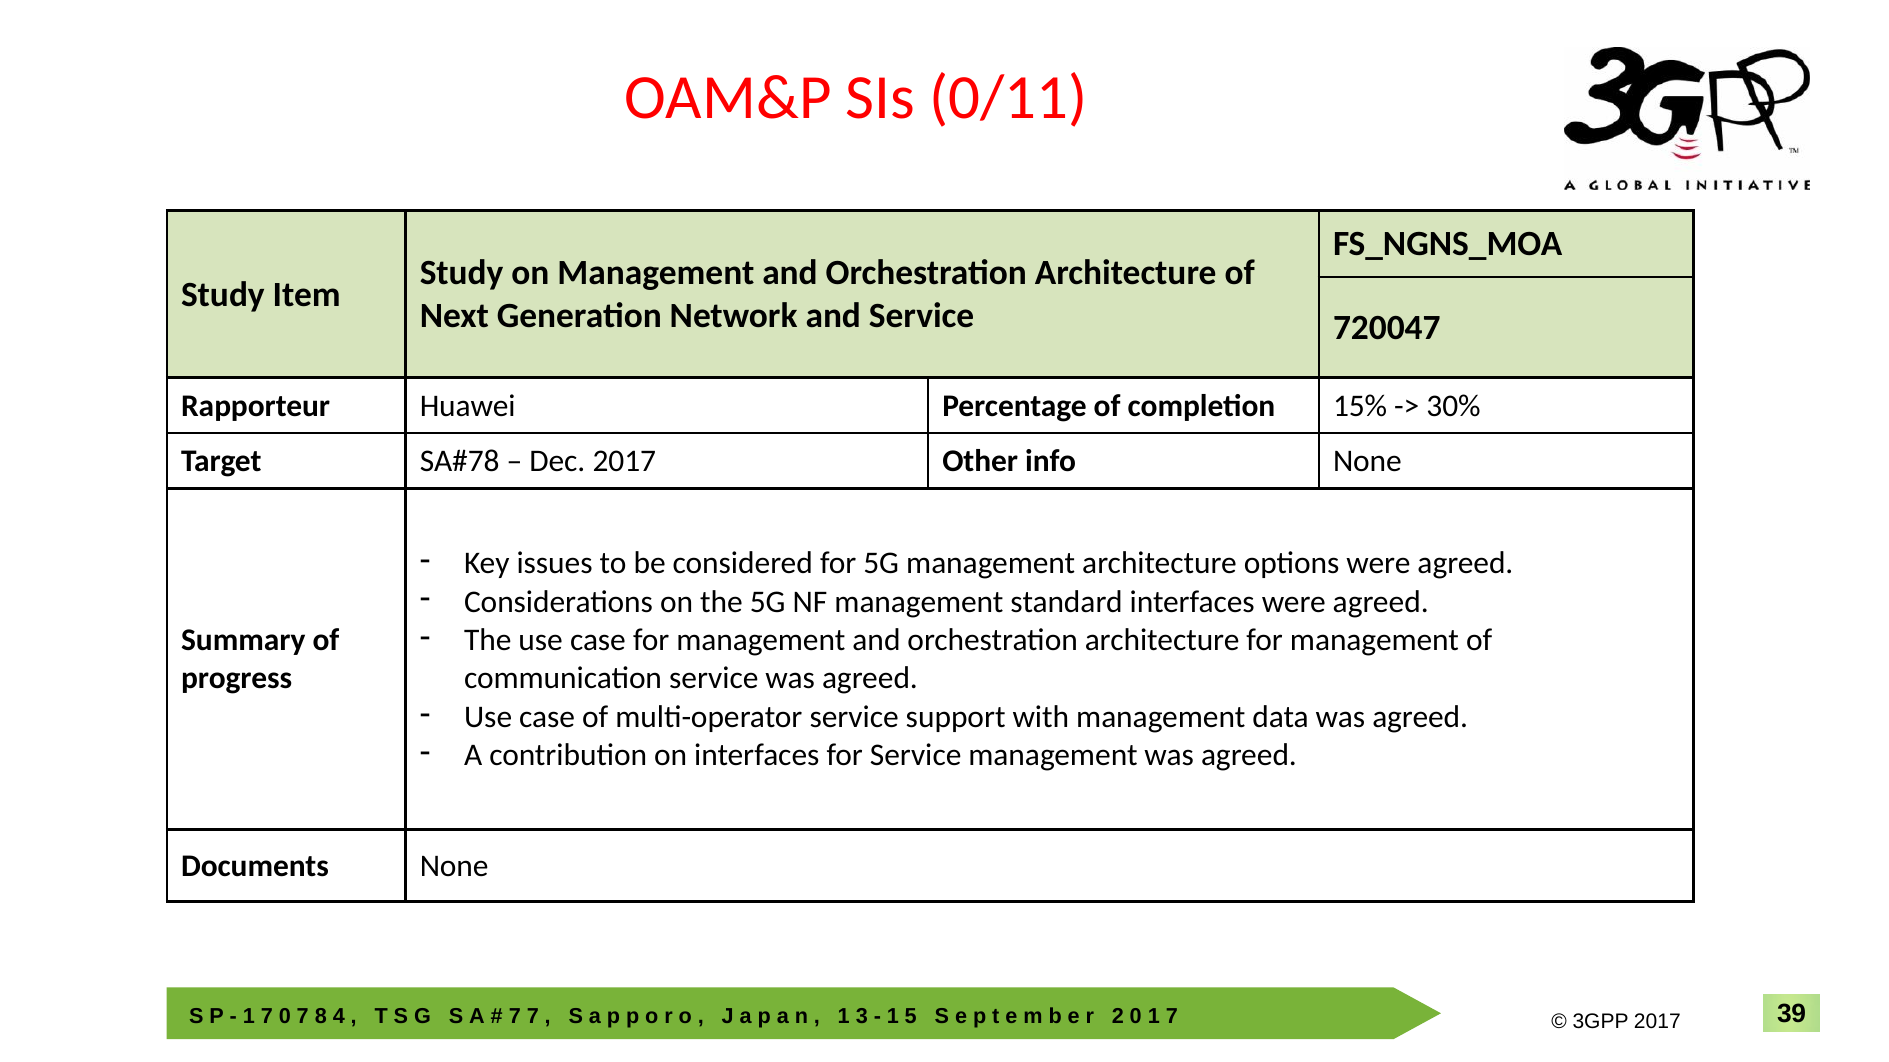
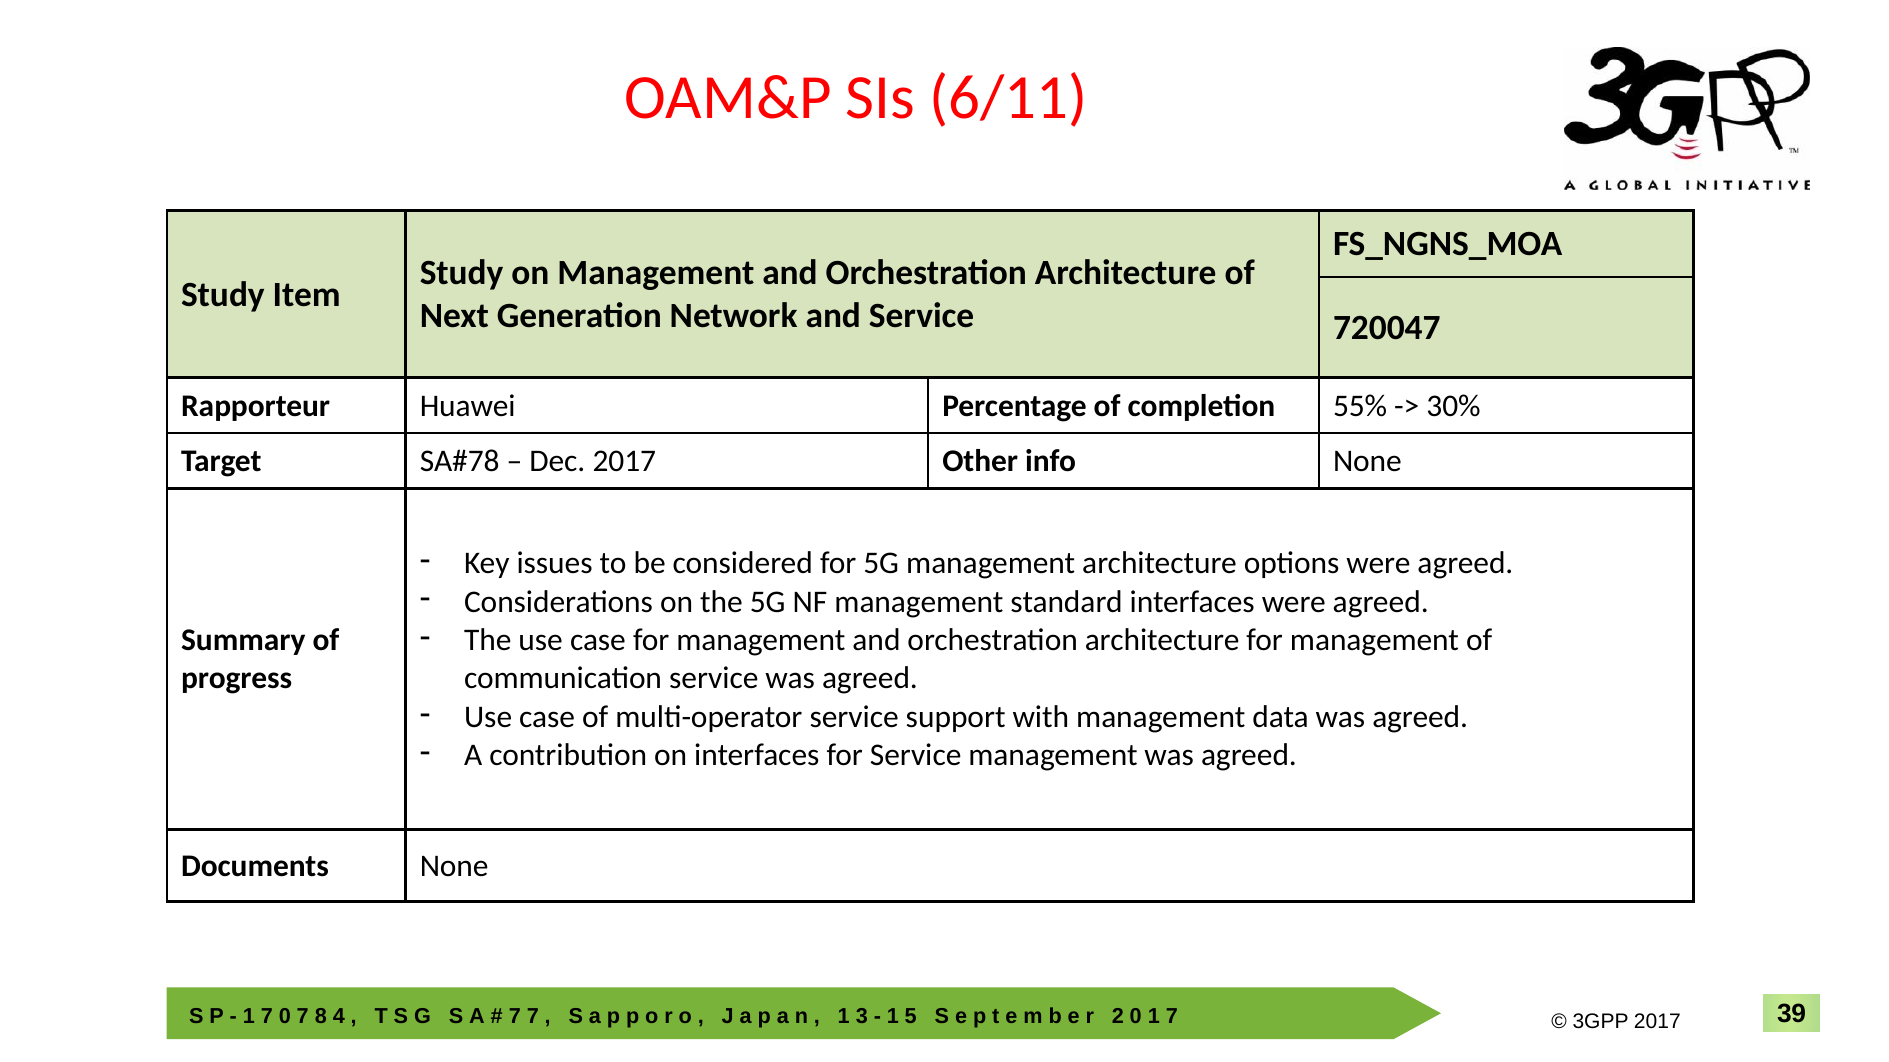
0/11: 0/11 -> 6/11 (1009, 98)
15%: 15% -> 55% (1360, 406)
